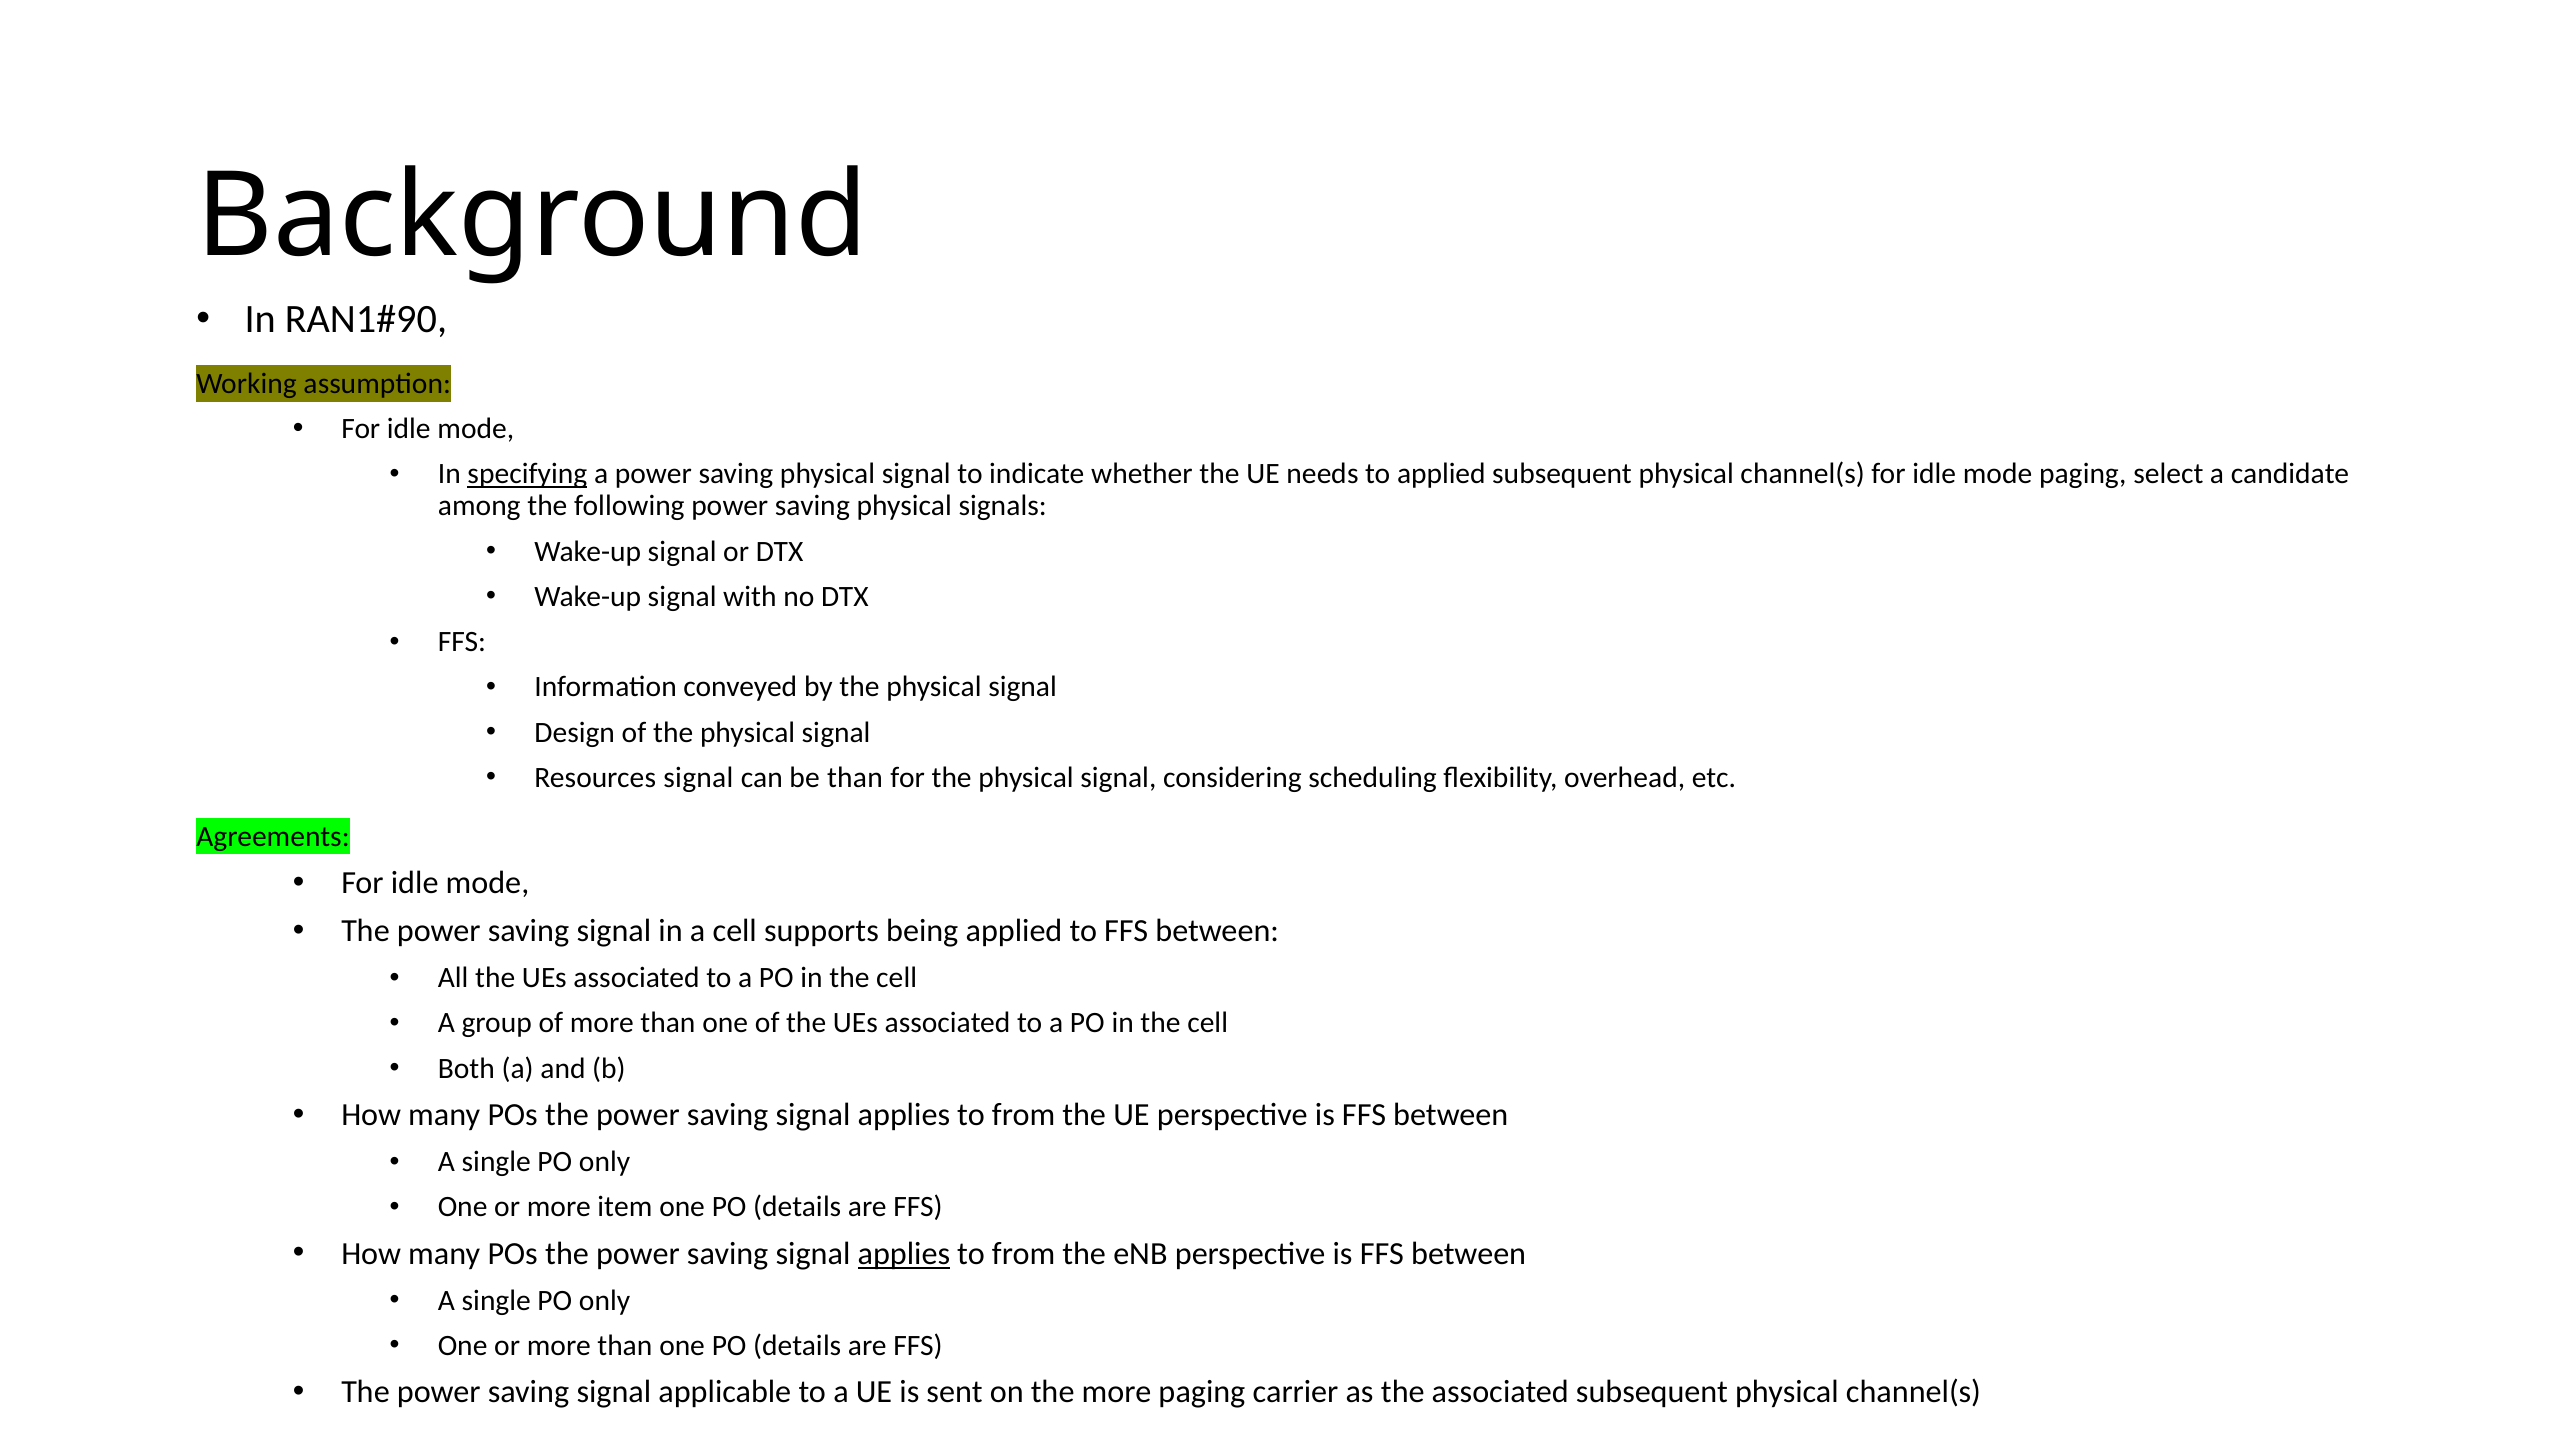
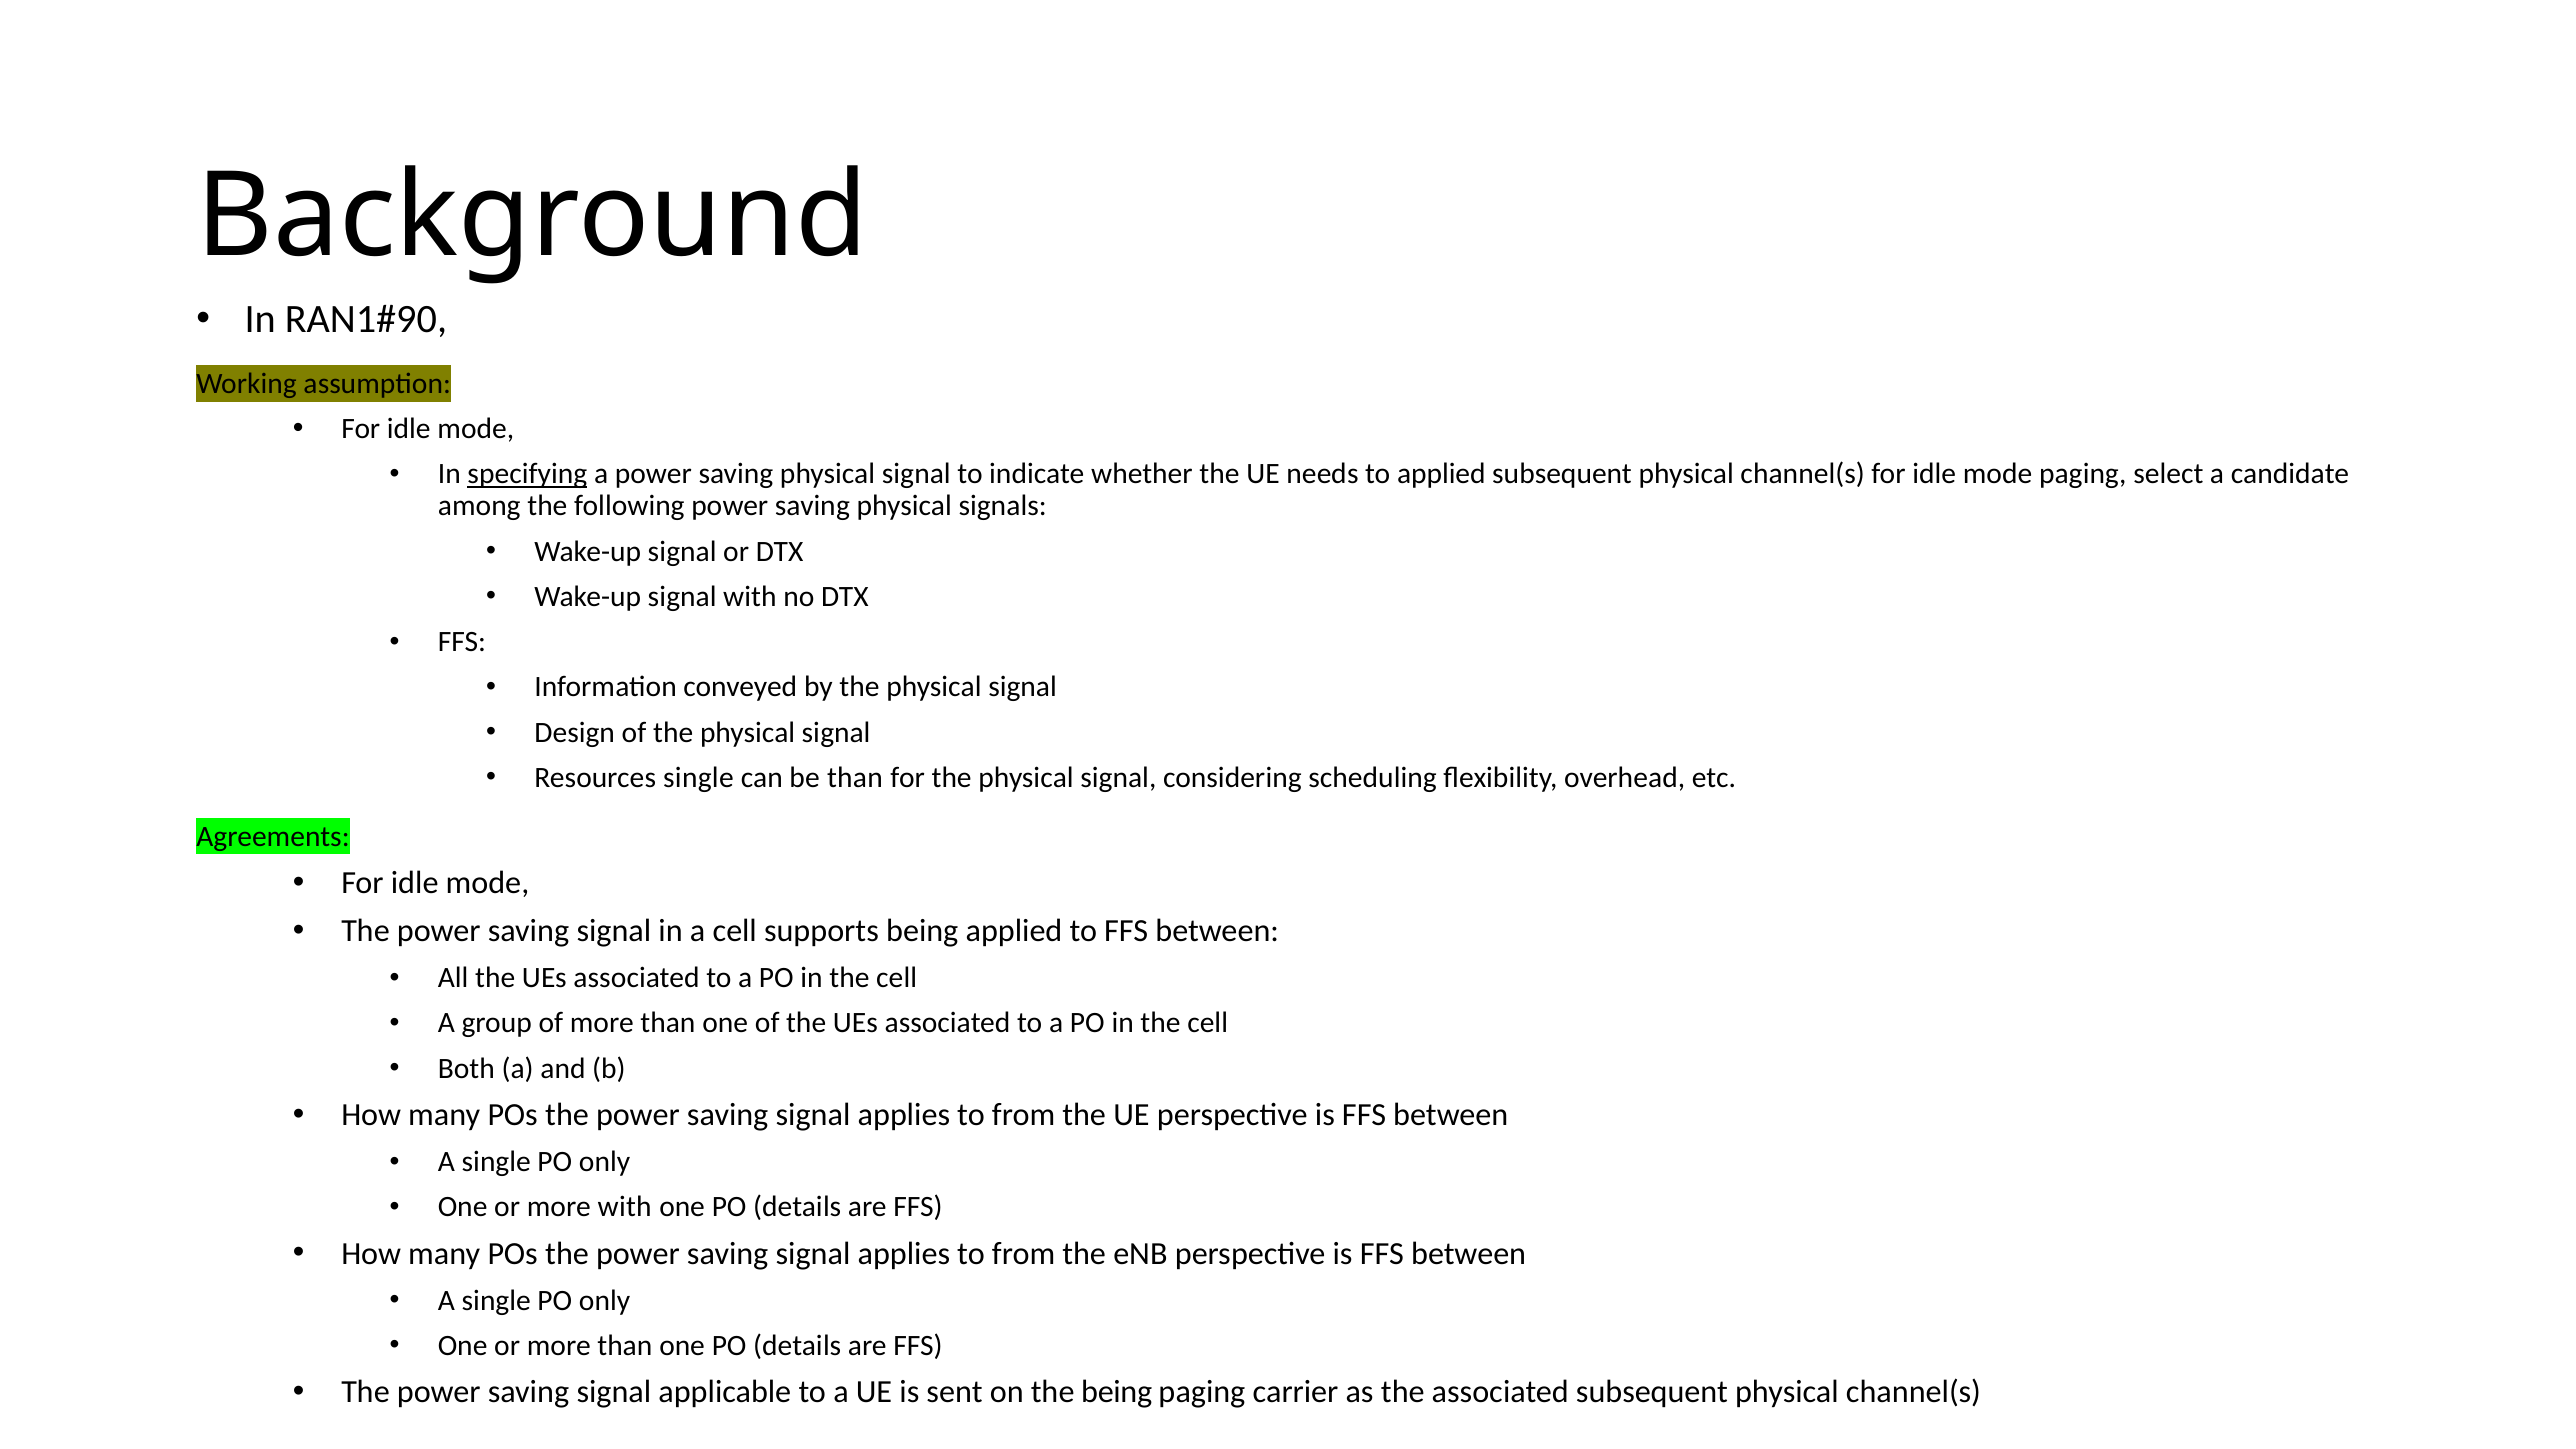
Resources signal: signal -> single (698, 778)
more item: item -> with (625, 1207)
applies underline: present -> none (904, 1254)
the more: more -> being (1117, 1392)
